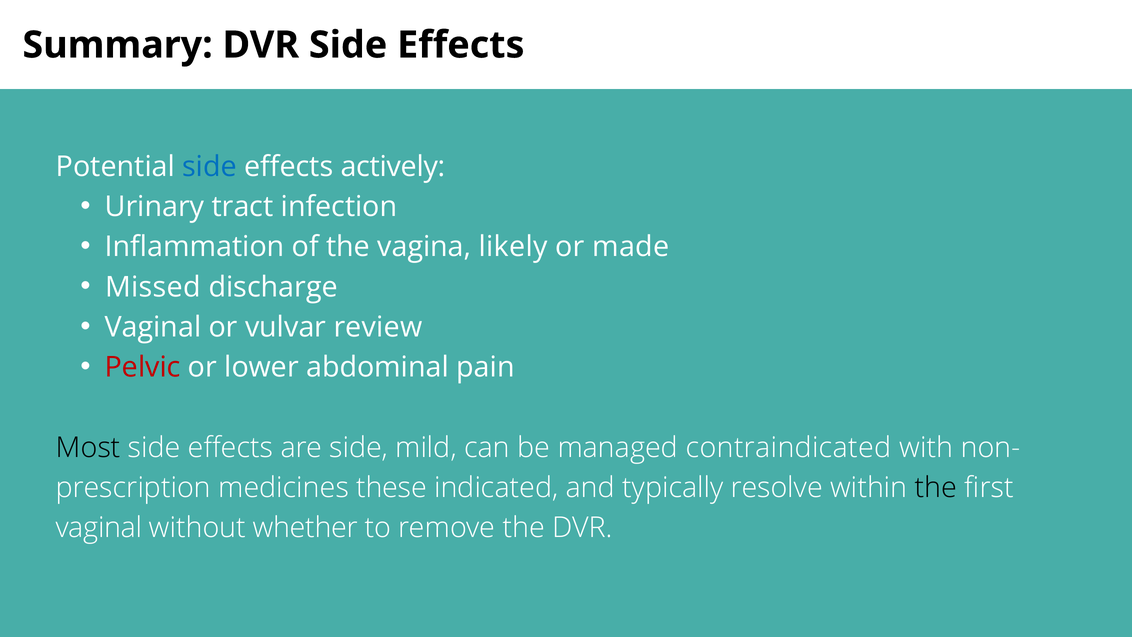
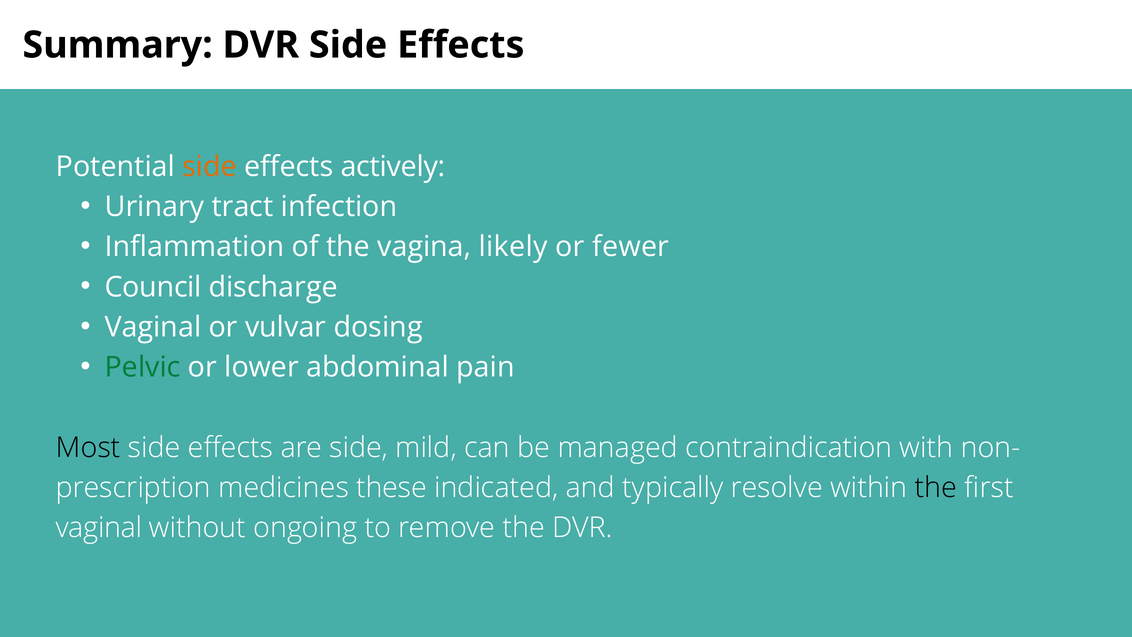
side colour: blue -> orange (210, 167)
made: made -> fewer (631, 247)
Missed: Missed -> Council (153, 287)
review: review -> dosing (378, 327)
Pelvic colour: red -> green (143, 367)
contraindicated: contraindicated -> contraindication (789, 447)
whether: whether -> ongoing (305, 528)
